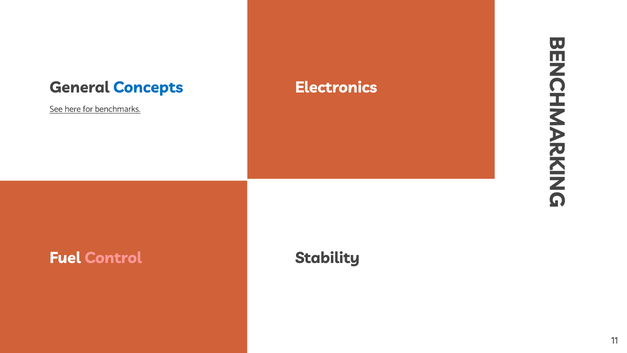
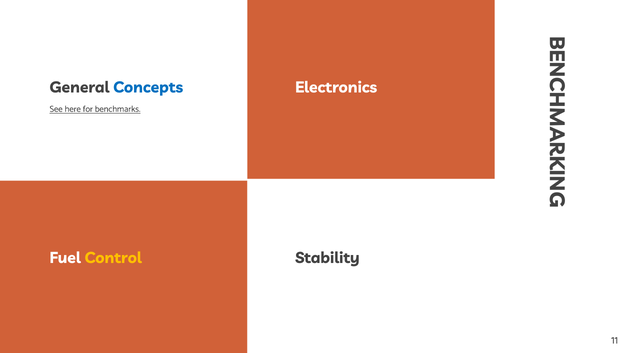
Control colour: pink -> yellow (113, 258)
